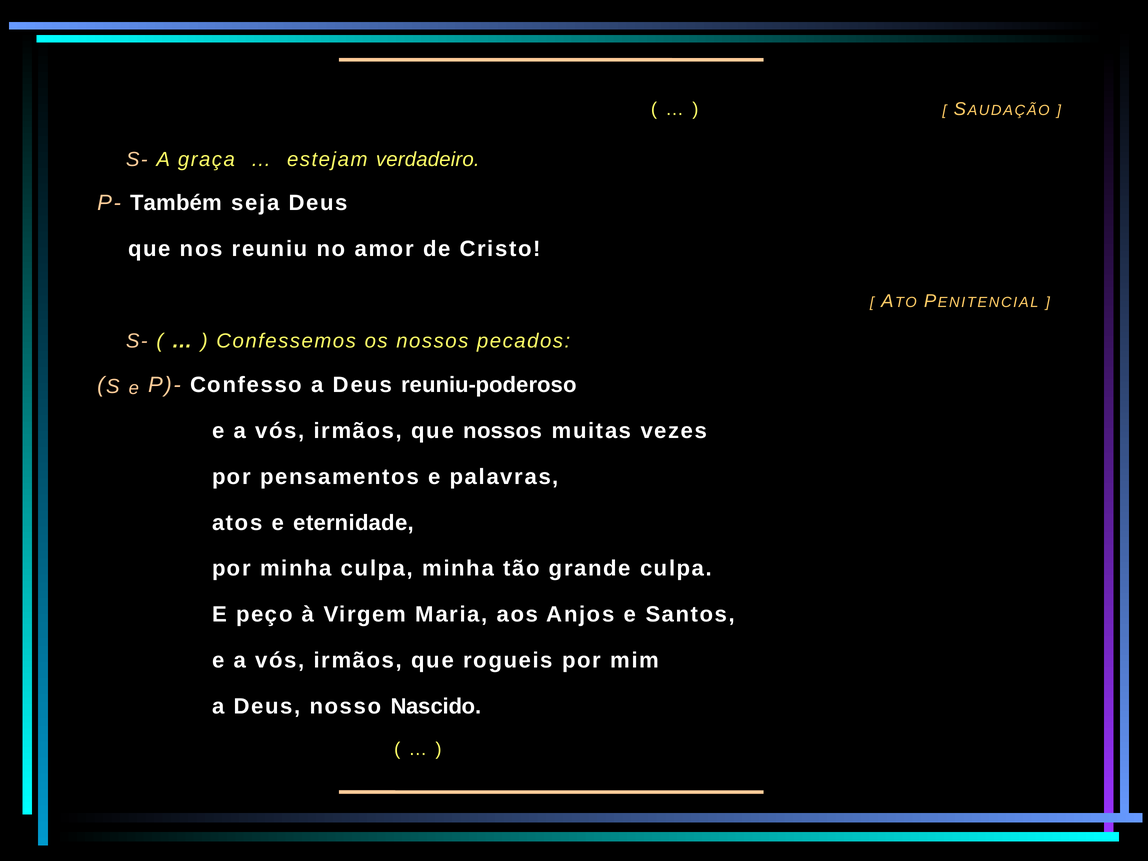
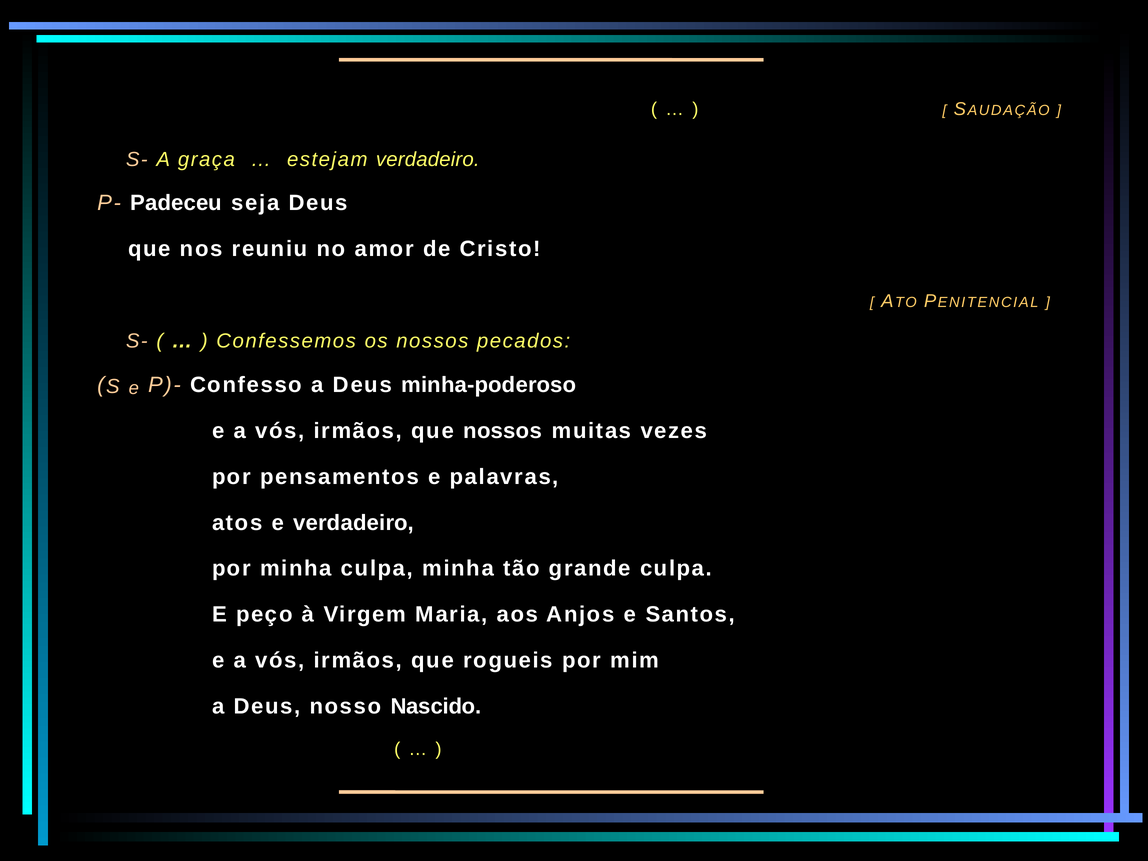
Também: Também -> Padeceu (176, 203)
reuniu-poderoso: reuniu-poderoso -> minha-poderoso (489, 385)
e eternidade: eternidade -> verdadeiro (354, 523)
